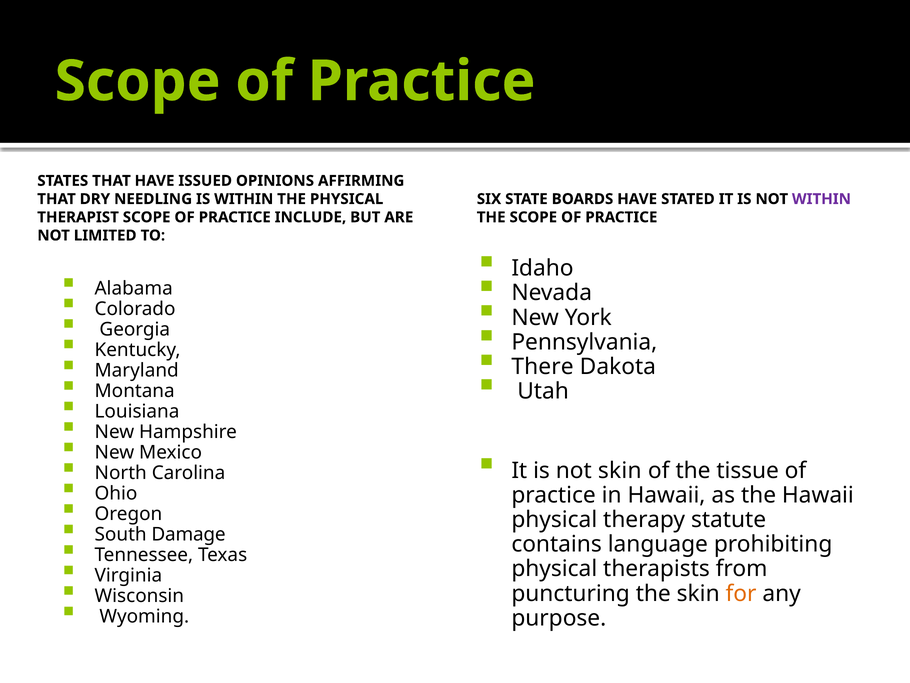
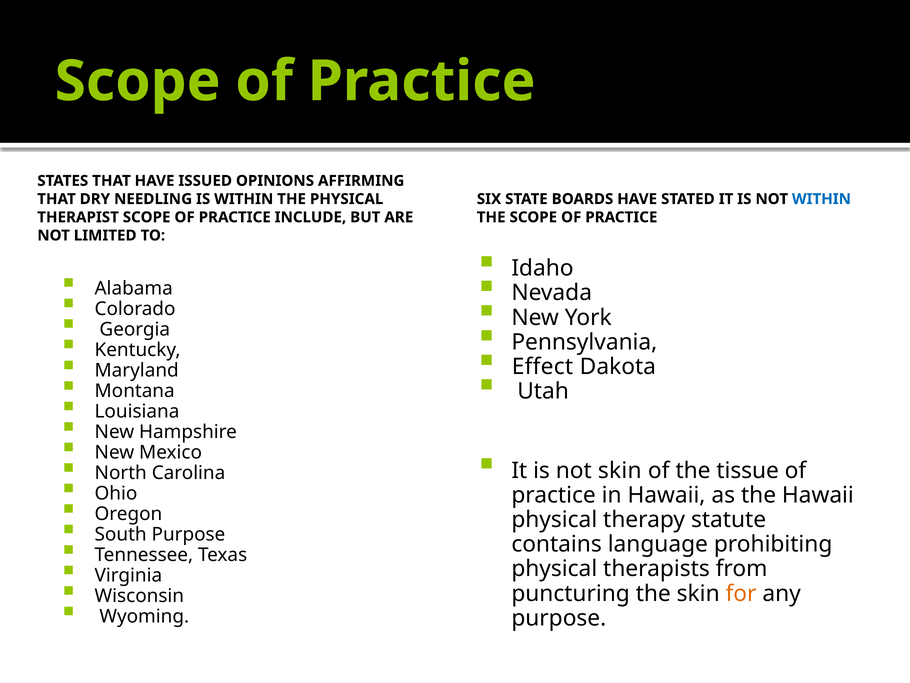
WITHIN colour: purple -> blue (821, 199)
There: There -> Effect (542, 366)
South Damage: Damage -> Purpose (188, 534)
